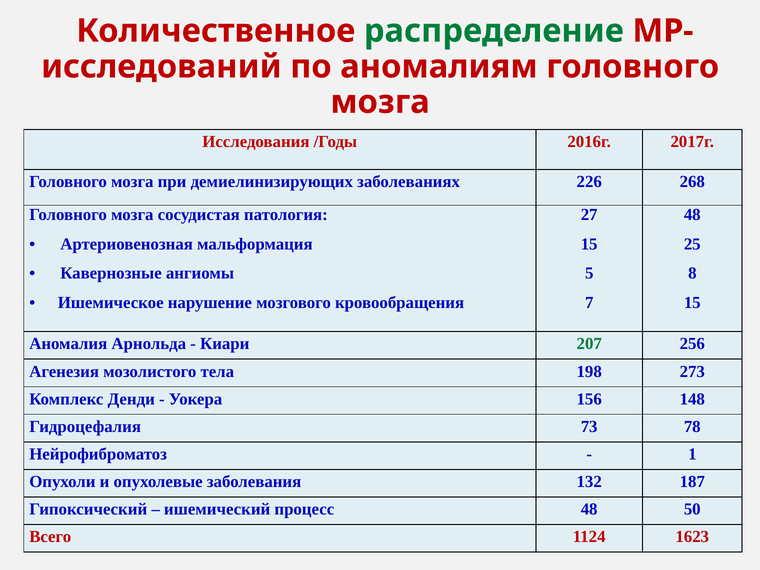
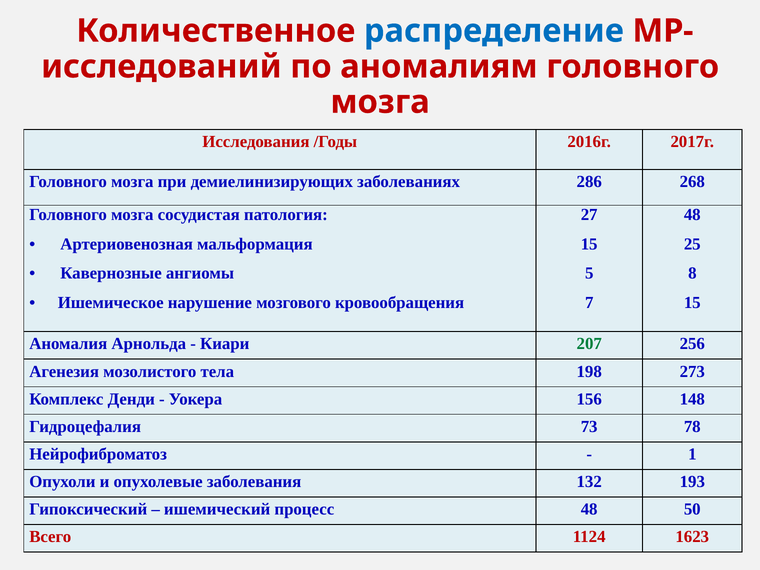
распределение colour: green -> blue (494, 31)
226: 226 -> 286 (589, 182)
187: 187 -> 193 (692, 482)
